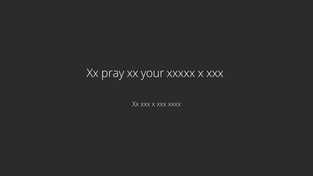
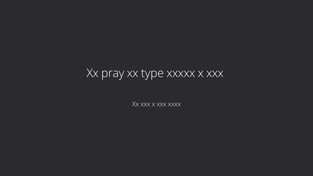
your: your -> type (152, 73)
